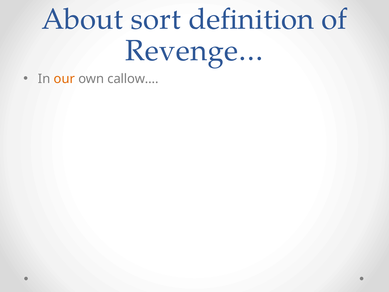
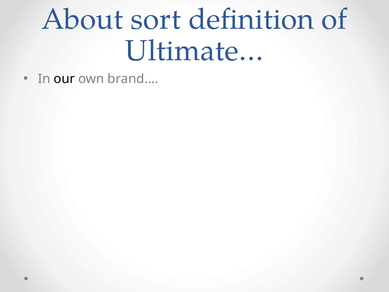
Revenge…: Revenge… -> Ultimate… (194, 51)
our colour: orange -> black (64, 79)
callow…: callow… -> brand… (133, 79)
